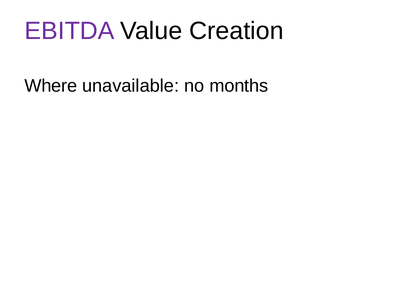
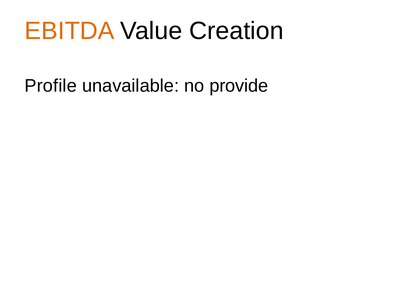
EBITDA colour: purple -> orange (70, 31)
Where: Where -> Profile (51, 86)
months: months -> provide (239, 86)
